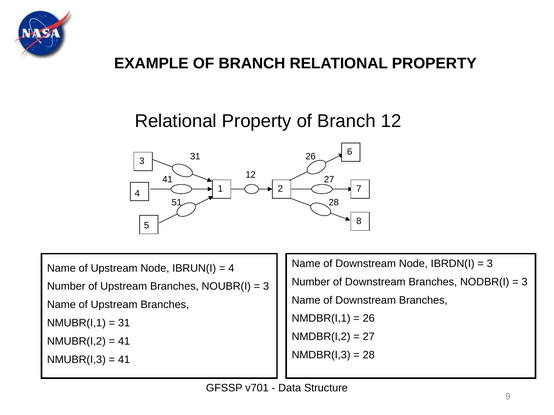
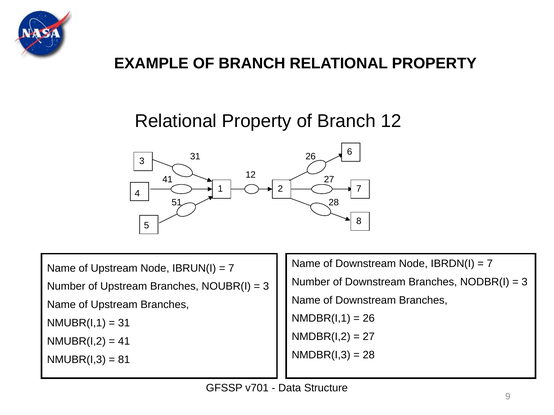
3: 3 -> 7 (490, 264)
4: 4 -> 7 (231, 268)
41: 41 -> 81 (124, 360)
